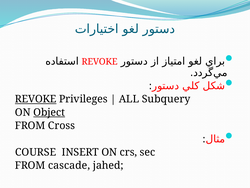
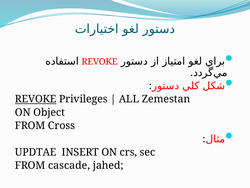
Subquery: Subquery -> Zemestan (166, 99)
Object underline: present -> none (49, 112)
COURSE: COURSE -> UPDTAE (36, 152)
